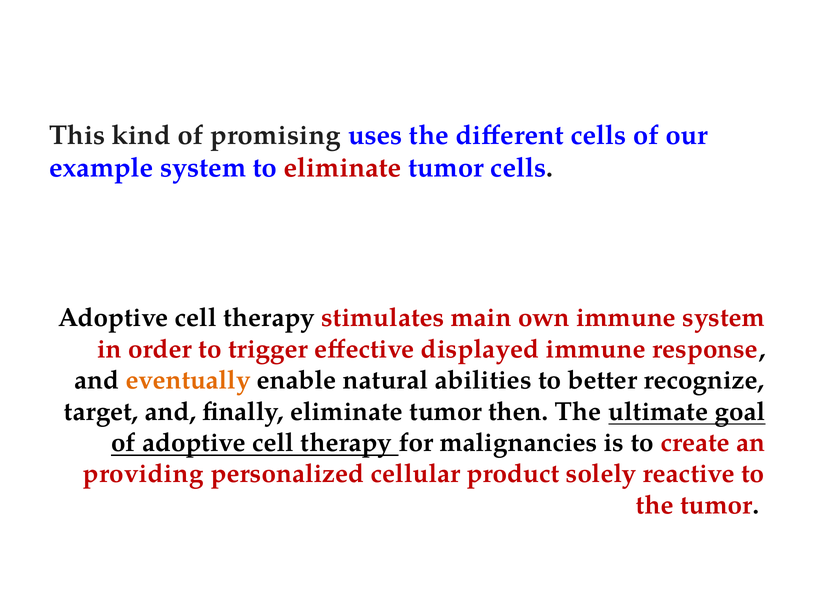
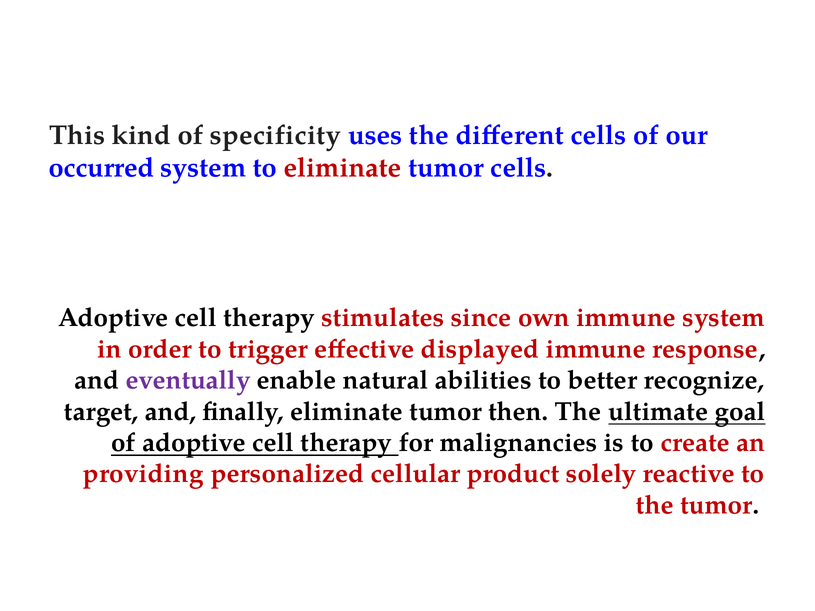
promising: promising -> specificity (275, 135)
example: example -> occurred (102, 168)
main: main -> since (481, 318)
eventually colour: orange -> purple (188, 380)
